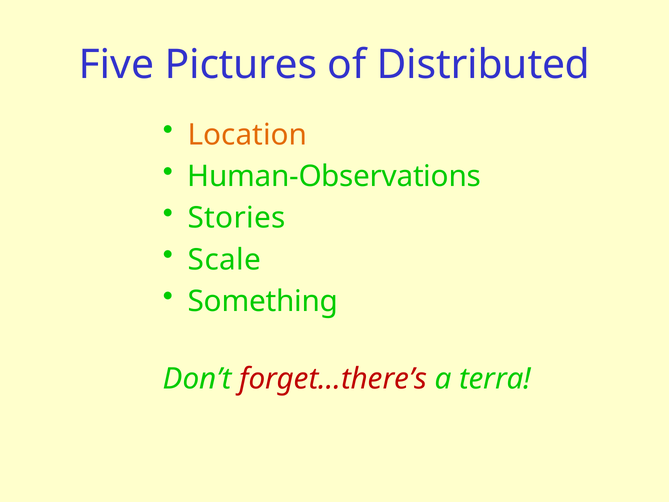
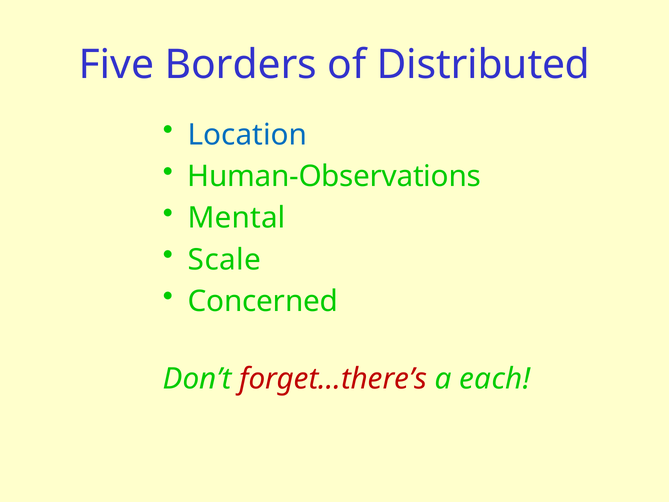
Pictures: Pictures -> Borders (241, 65)
Location colour: orange -> blue (248, 135)
Stories: Stories -> Mental (237, 218)
Something: Something -> Concerned (263, 301)
terra: terra -> each (495, 379)
